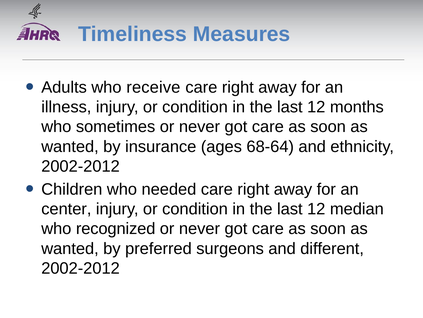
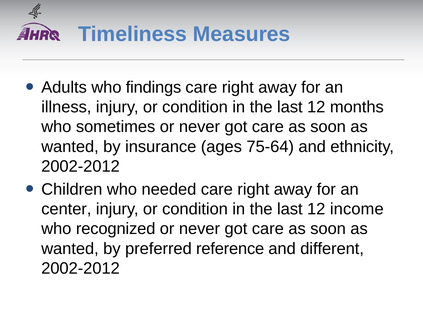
receive: receive -> findings (154, 87)
68-64: 68-64 -> 75-64 (270, 146)
median: median -> income (357, 209)
surgeons: surgeons -> reference (230, 248)
